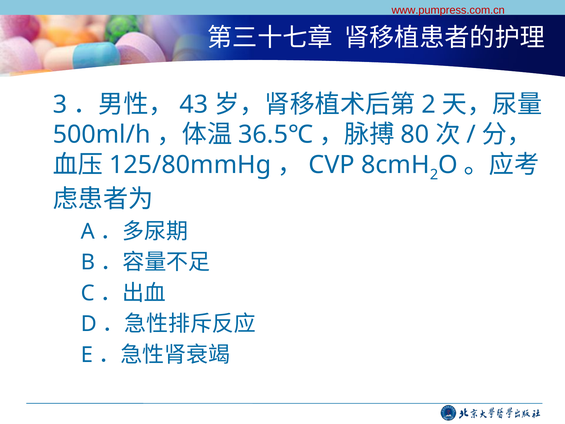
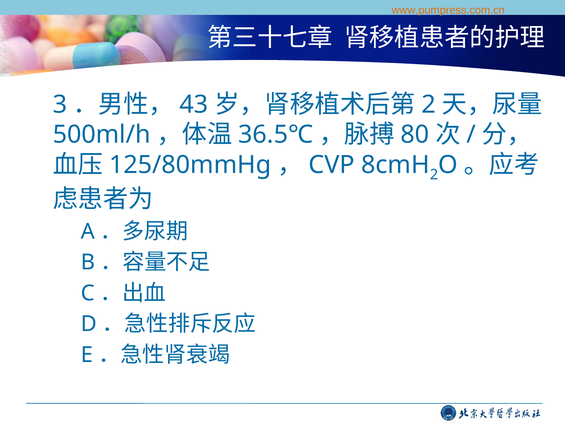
www.pumpress.com.cn colour: red -> orange (448, 10)
